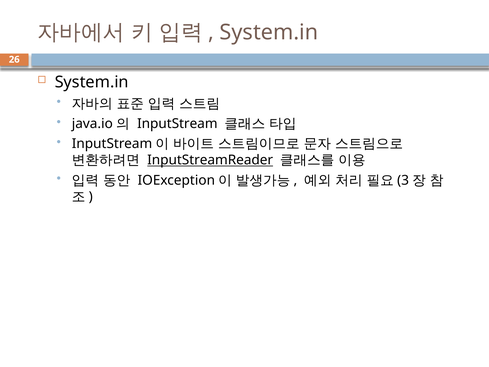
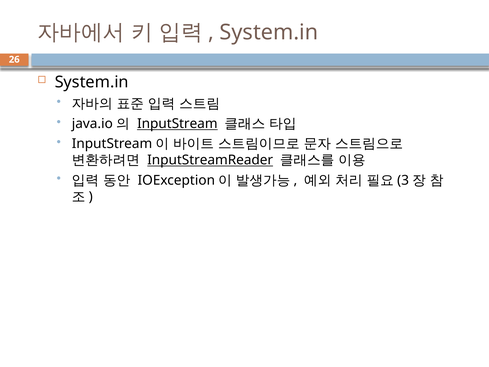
InputStream underline: none -> present (177, 124)
